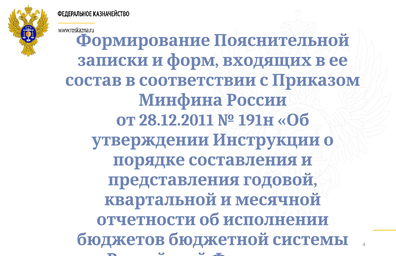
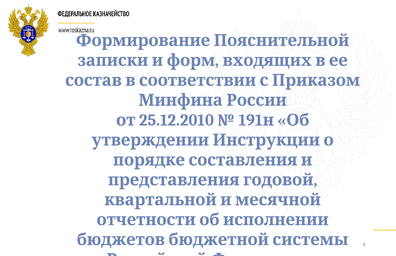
28.12.2011: 28.12.2011 -> 25.12.2010 (176, 120)
